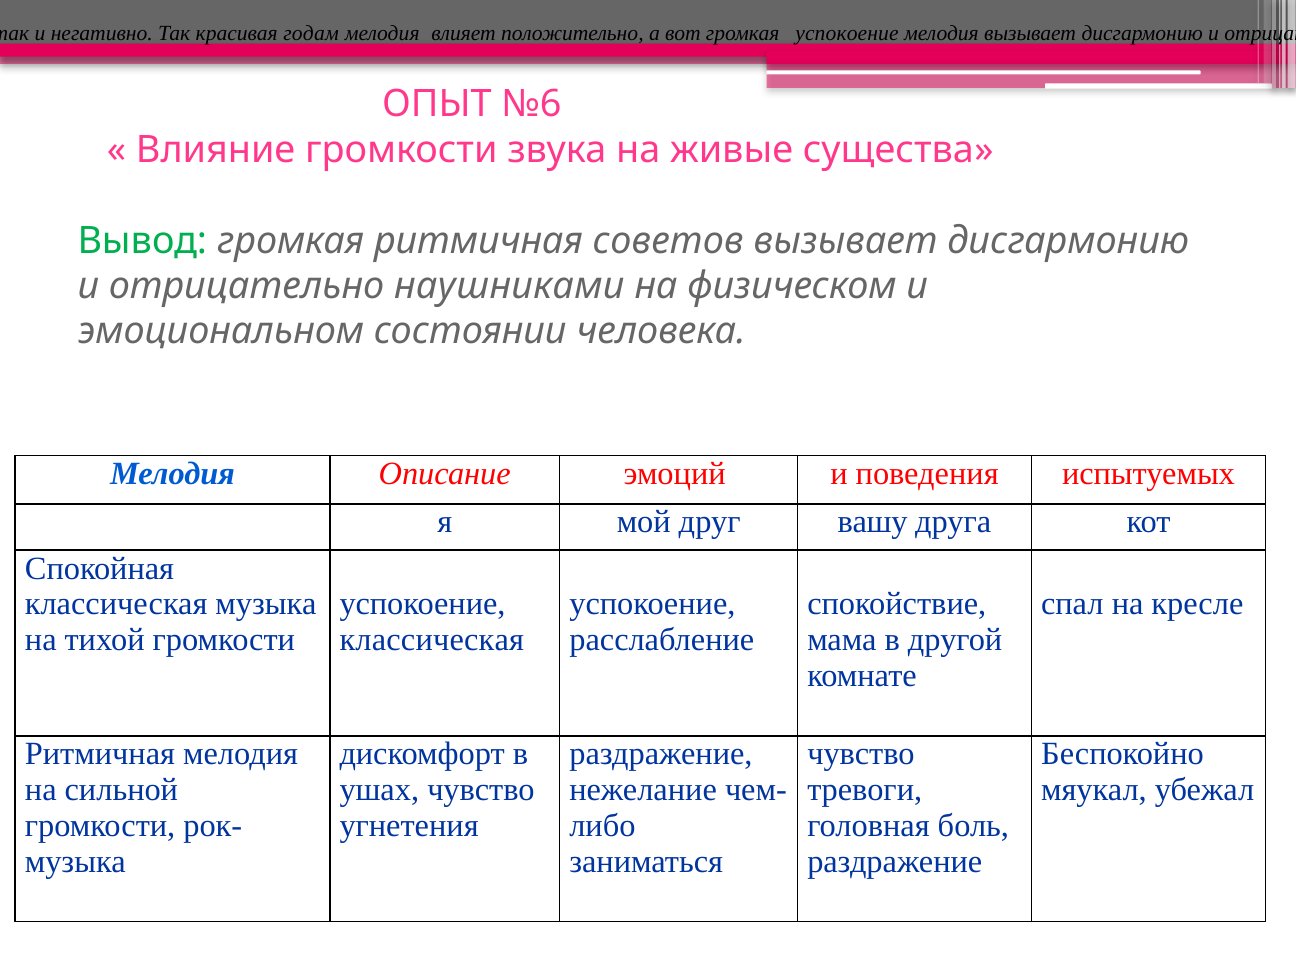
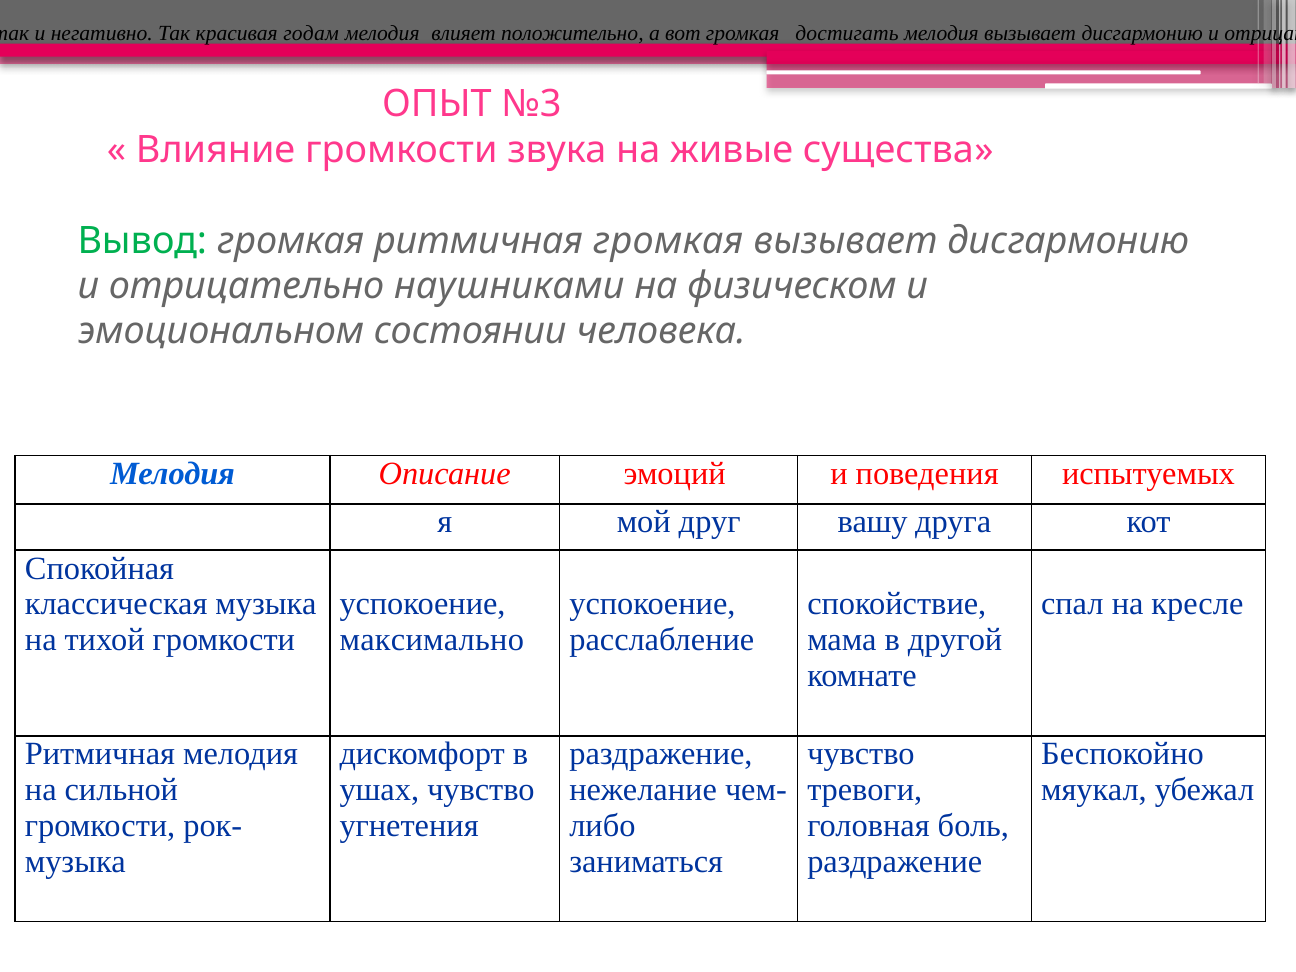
громкая успокоение: успокоение -> достигать (847, 34)
№6: №6 -> №3 (531, 104)
ритмичная советов: советов -> громкая (668, 241)
классическая: классическая -> максимально (432, 640)
